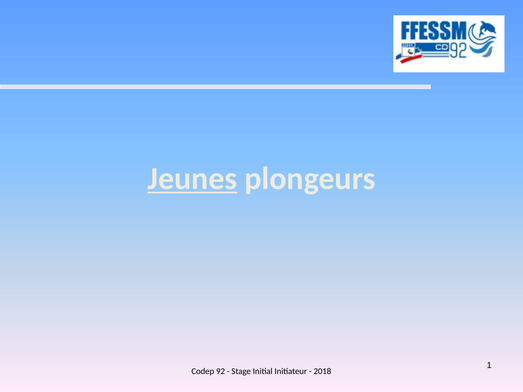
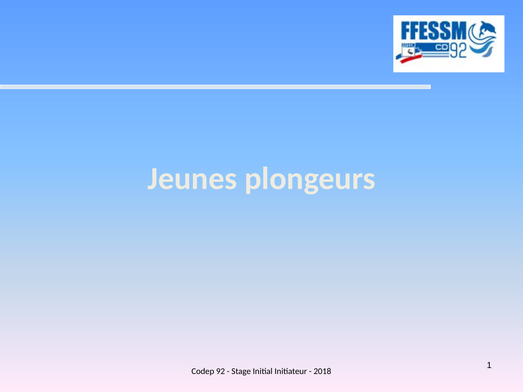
Jeunes underline: present -> none (192, 179)
